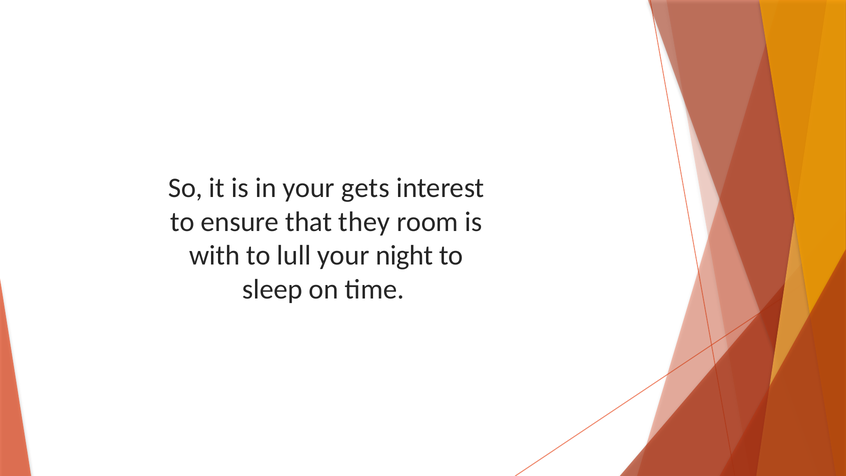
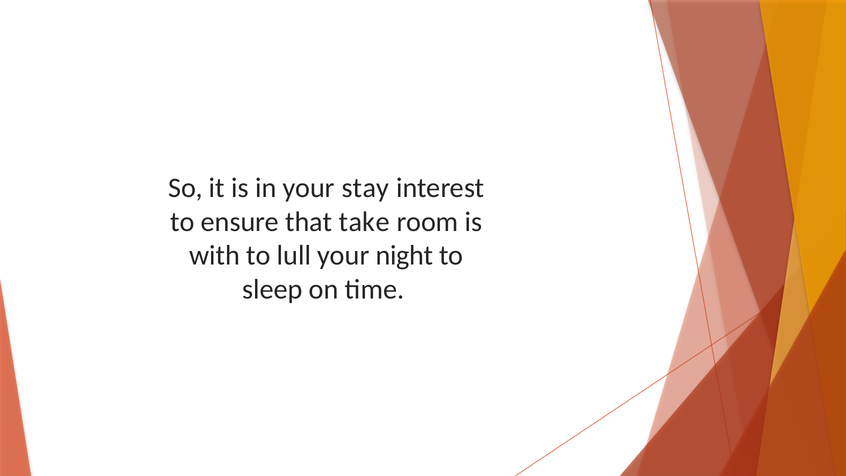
gets: gets -> stay (365, 188)
they: they -> take (364, 222)
